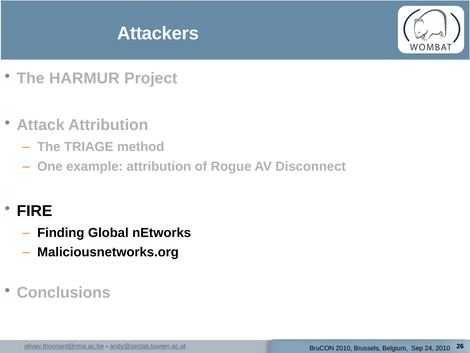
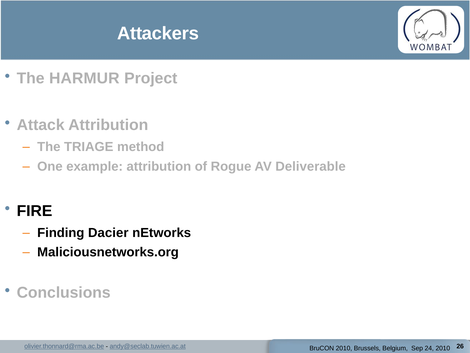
Disconnect: Disconnect -> Deliverable (311, 166)
Global: Global -> Dacier (108, 232)
